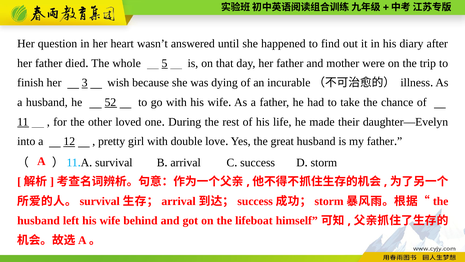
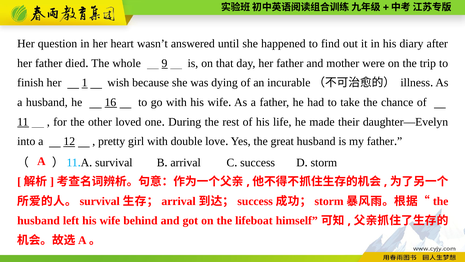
5: 5 -> 9 (164, 63)
3: 3 -> 1 (85, 83)
52: 52 -> 16 (110, 102)
